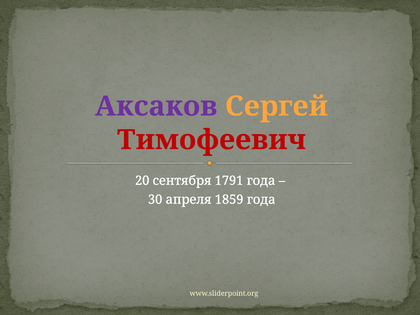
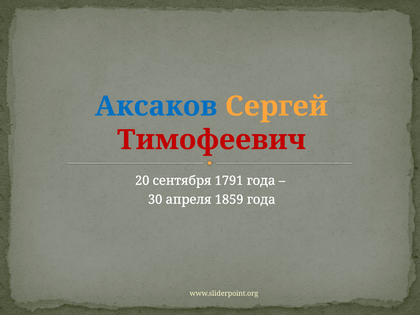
Аксаков colour: purple -> blue (156, 106)
